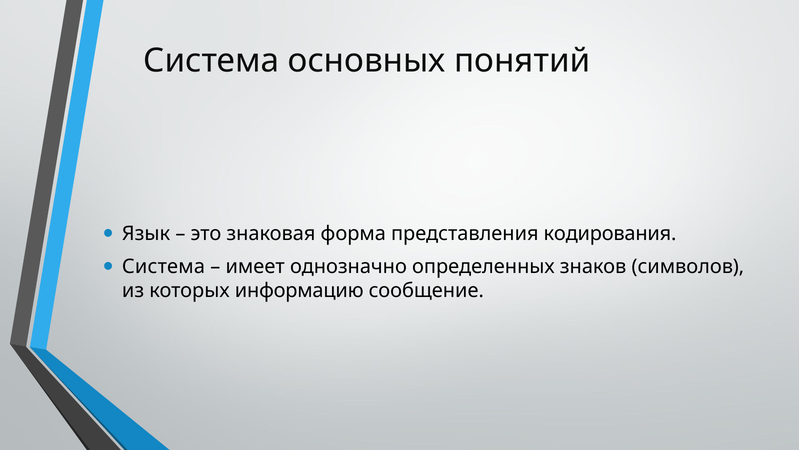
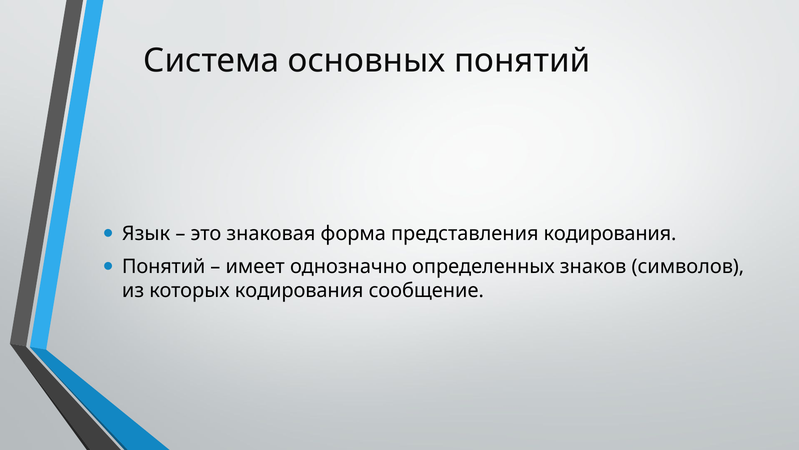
Система: Система -> Понятий (164, 267)
которых информацию: информацию -> кодирования (299, 291)
